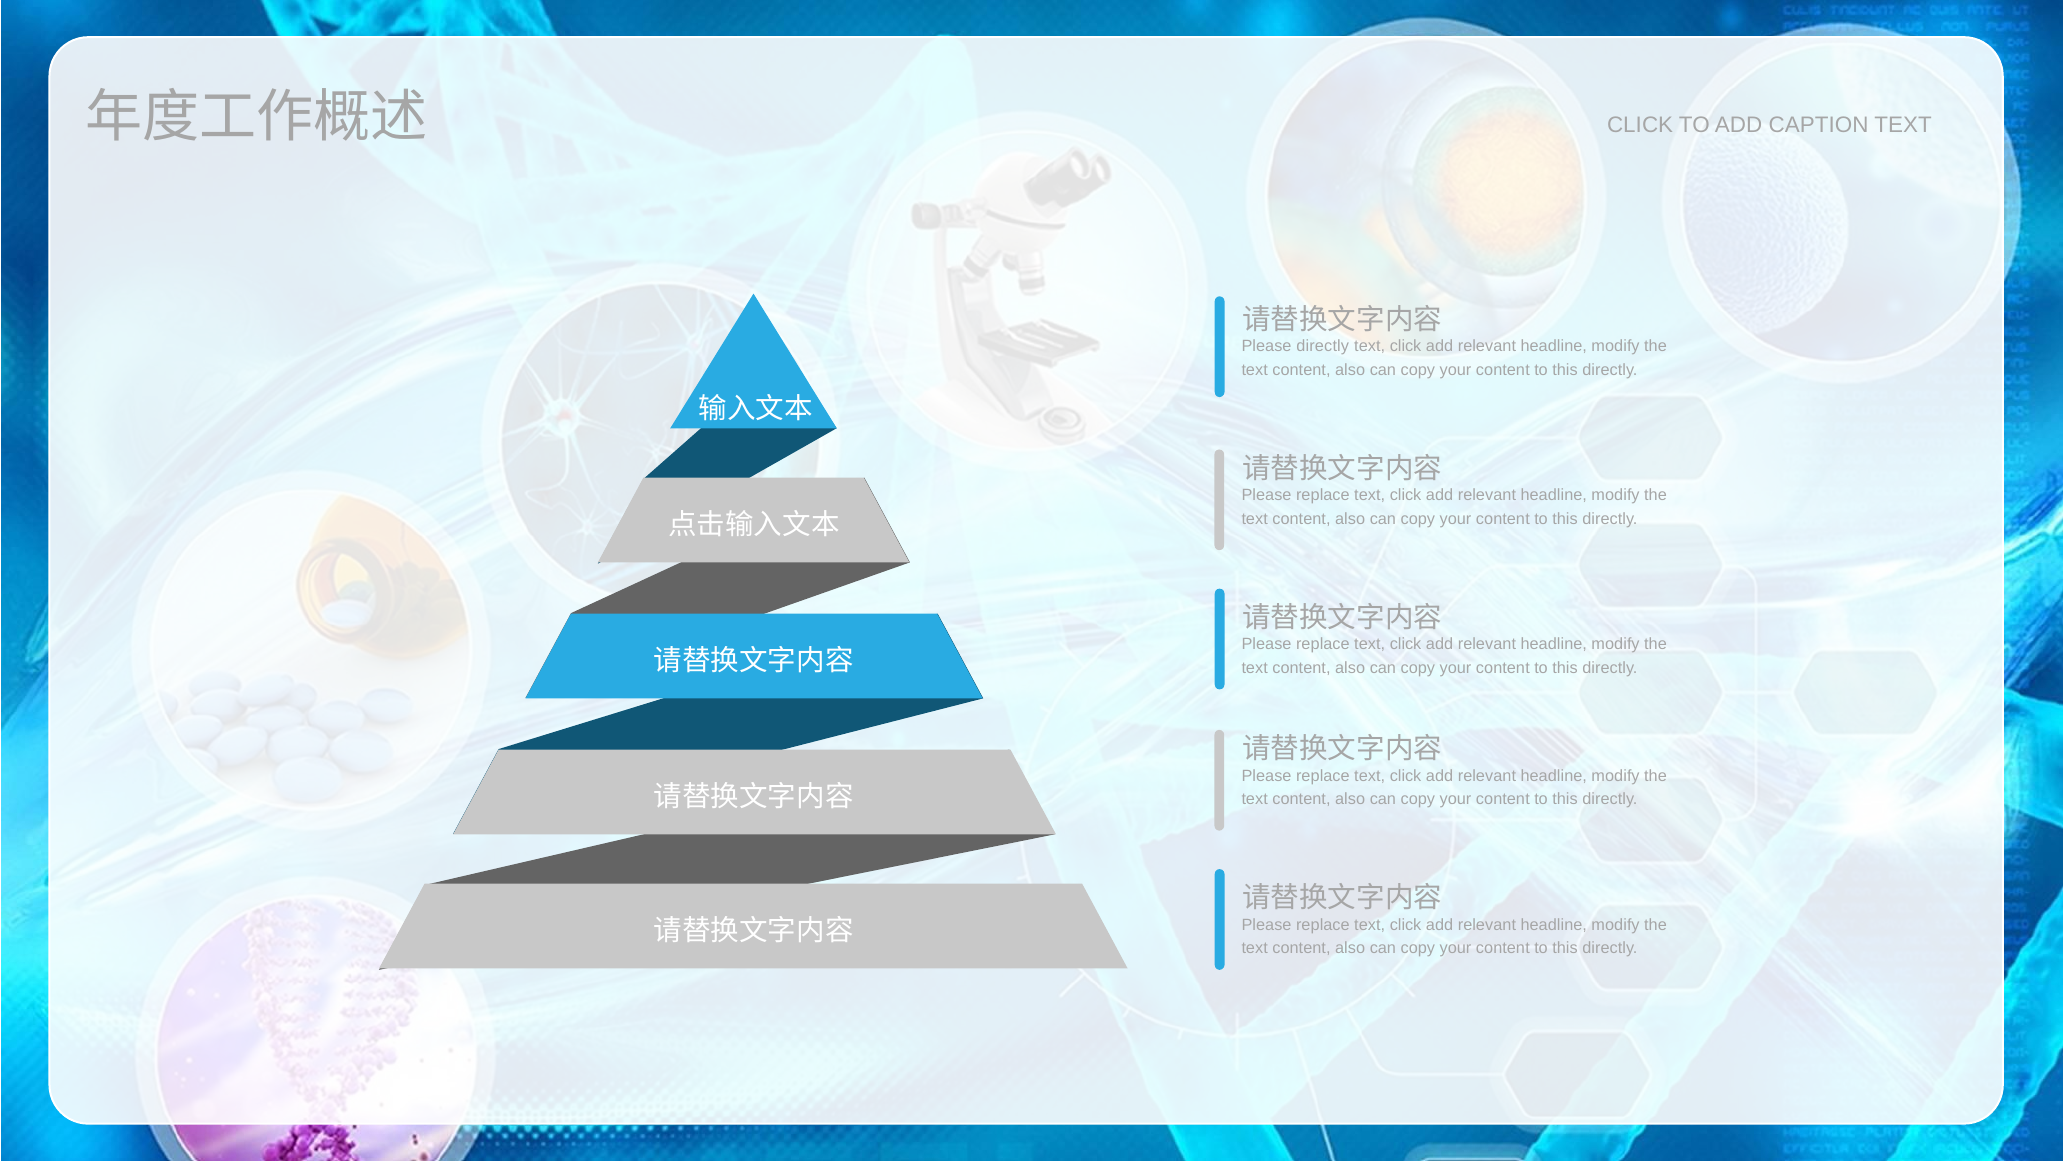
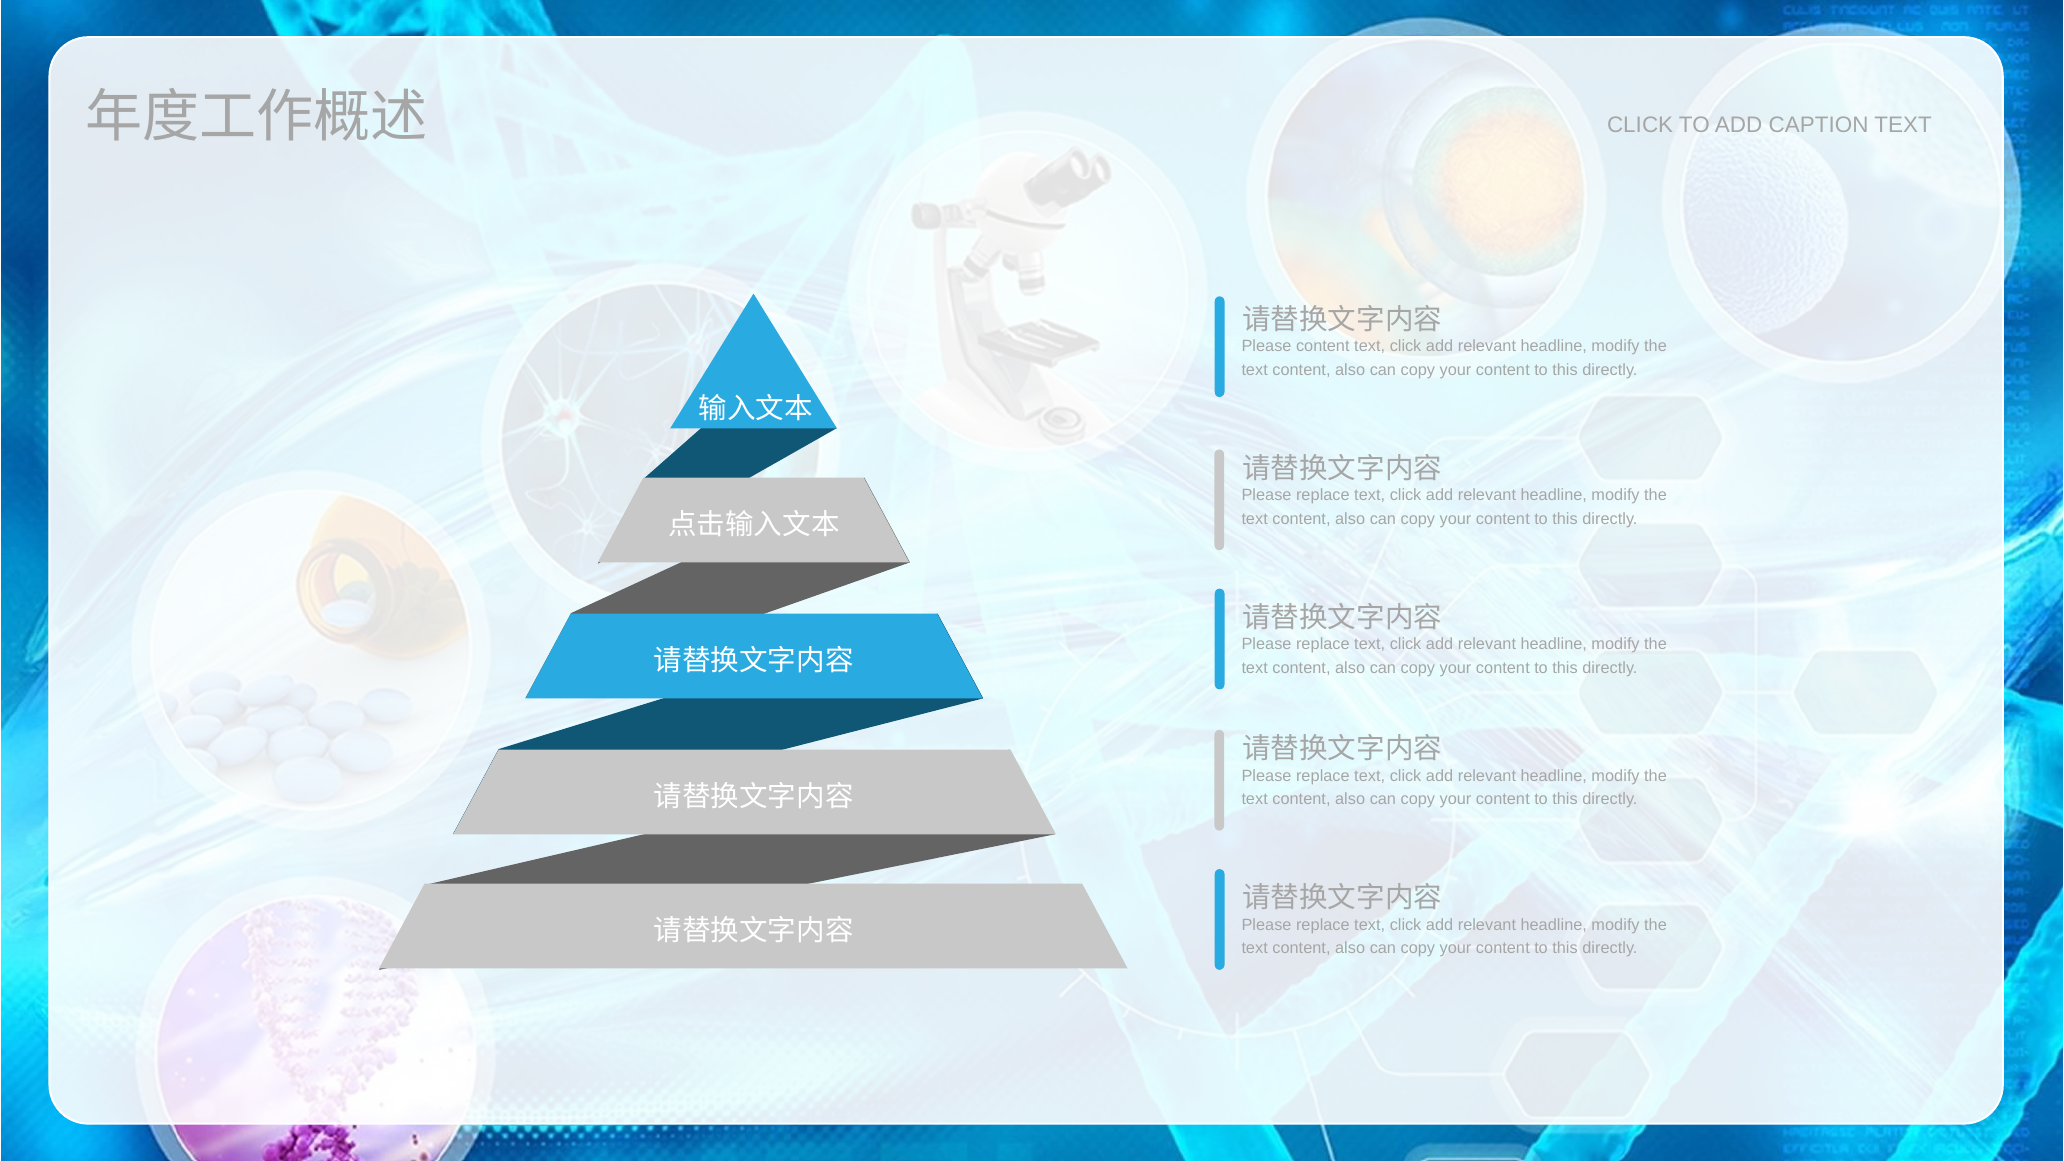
Please directly: directly -> content (1323, 347)
